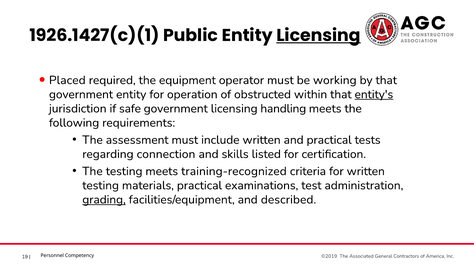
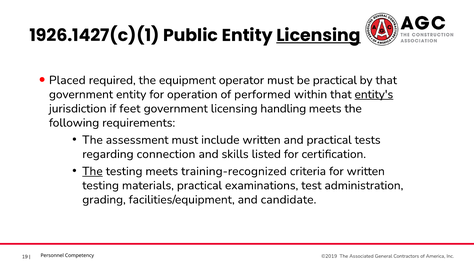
be working: working -> practical (335, 80)
obstructed: obstructed -> performed (262, 95)
safe: safe -> feet (130, 109)
The underline: none -> present (92, 172)
grading underline: present -> none (104, 200)
described: described -> candidate (289, 200)
